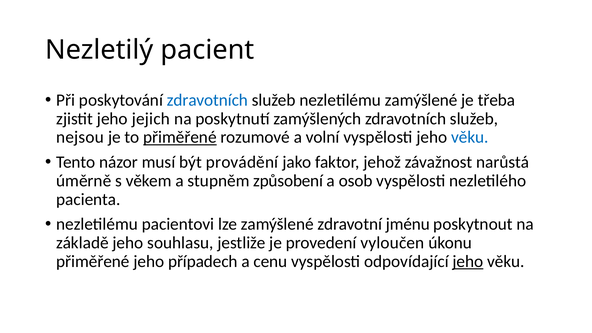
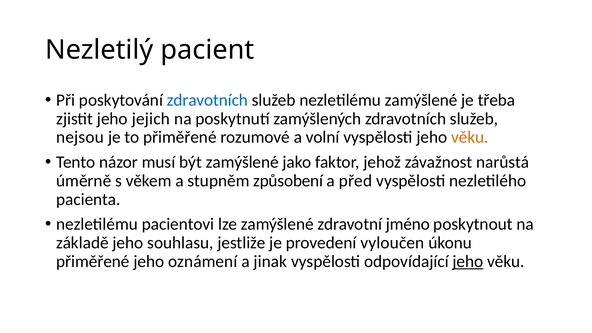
přiměřené underline: present -> none (180, 137)
věku colour: blue -> orange (470, 137)
být provádění: provádění -> zamýšlené (242, 162)
osob: osob -> před (355, 181)
jménu: jménu -> jméno (408, 224)
případech: případech -> oznámení (203, 261)
cenu: cenu -> jinak (270, 261)
